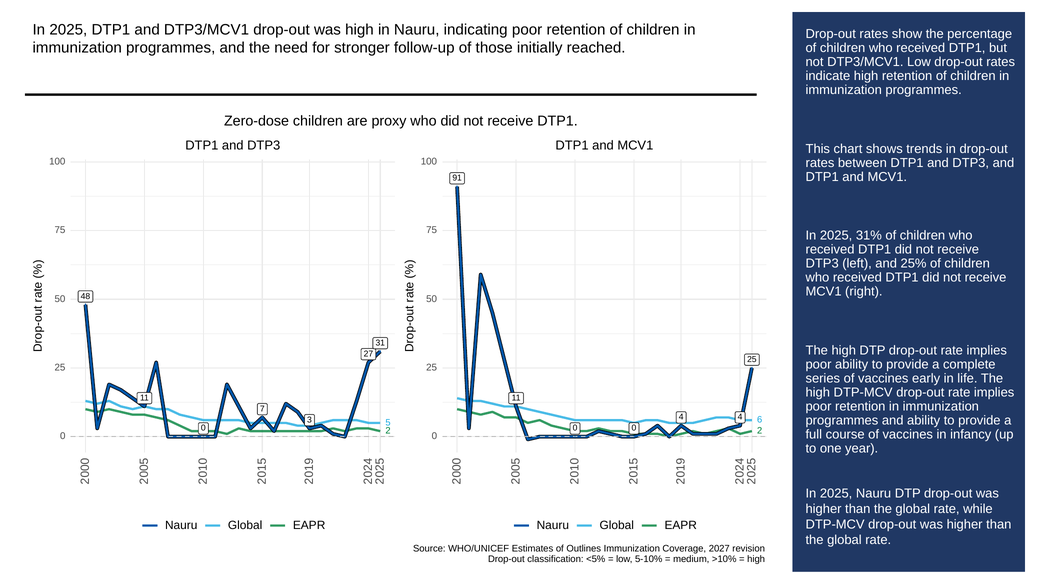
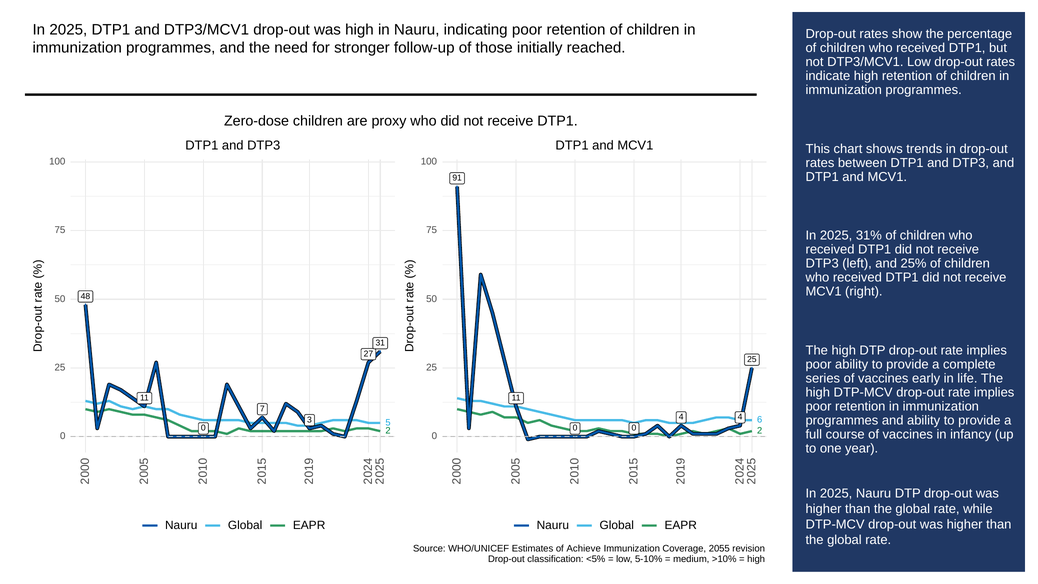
Outlines: Outlines -> Achieve (584, 549)
2027: 2027 -> 2055 (719, 549)
